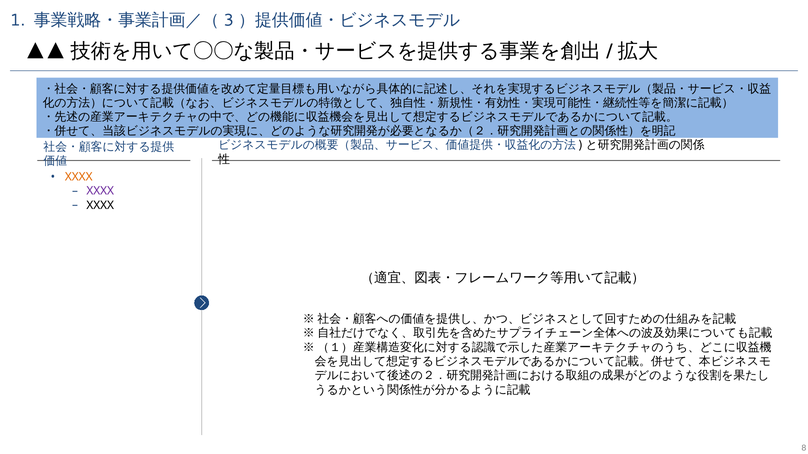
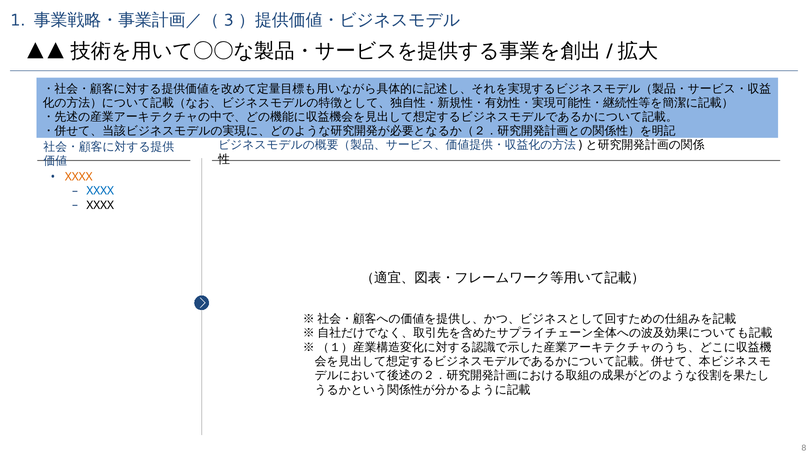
XXXX colour: purple -> blue (100, 191)
